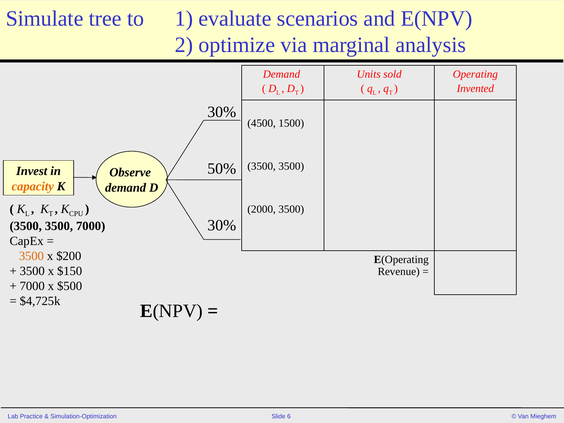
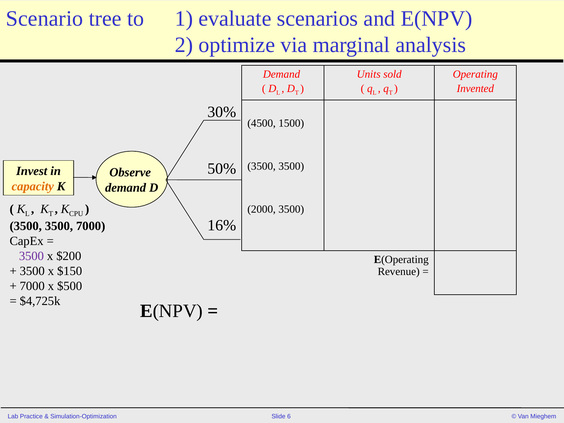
Simulate: Simulate -> Scenario (44, 19)
30%: 30% -> 16% (222, 225)
3500 colour: orange -> purple (31, 256)
